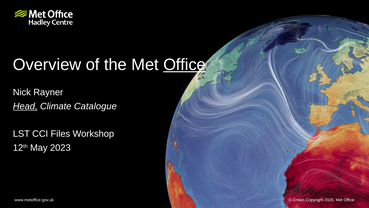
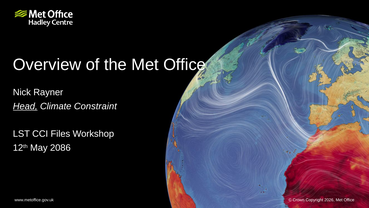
Office underline: present -> none (185, 65)
Catalogue: Catalogue -> Constraint (95, 106)
2023: 2023 -> 2086 (60, 147)
